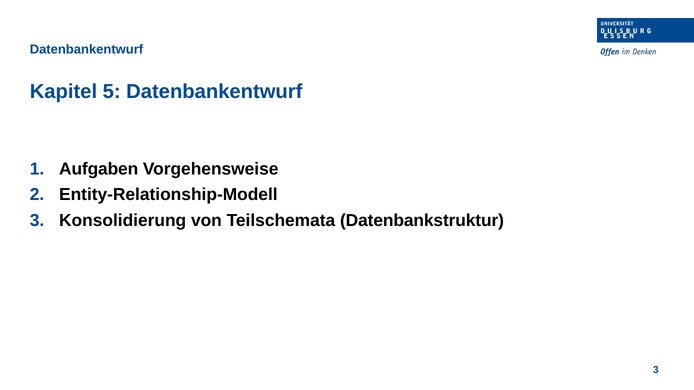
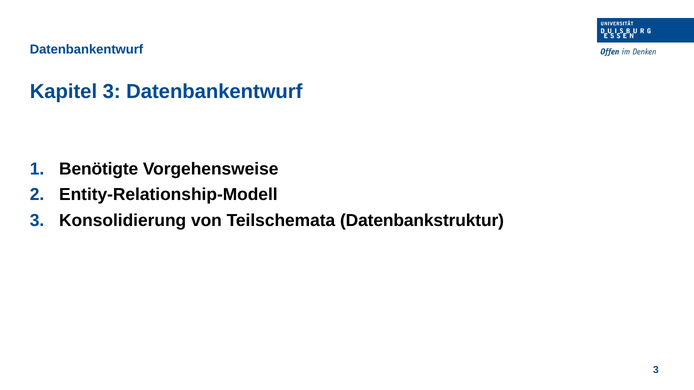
Kapitel 5: 5 -> 3 (112, 92)
Aufgaben: Aufgaben -> Benötigte (99, 169)
